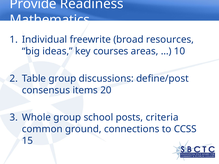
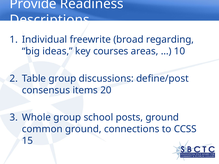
Mathematics: Mathematics -> Descriptions (50, 20)
resources: resources -> regarding (170, 40)
posts criteria: criteria -> ground (162, 118)
